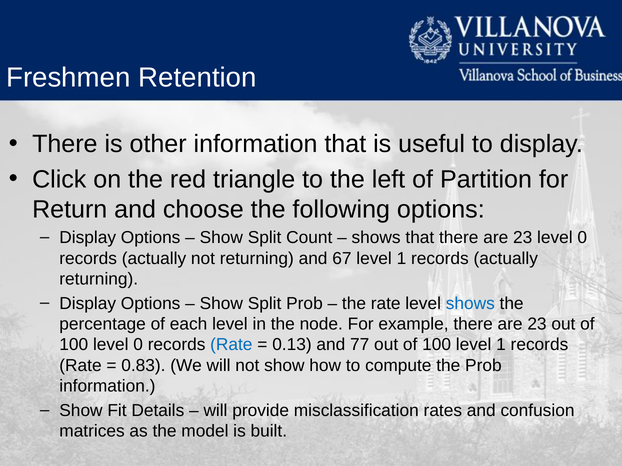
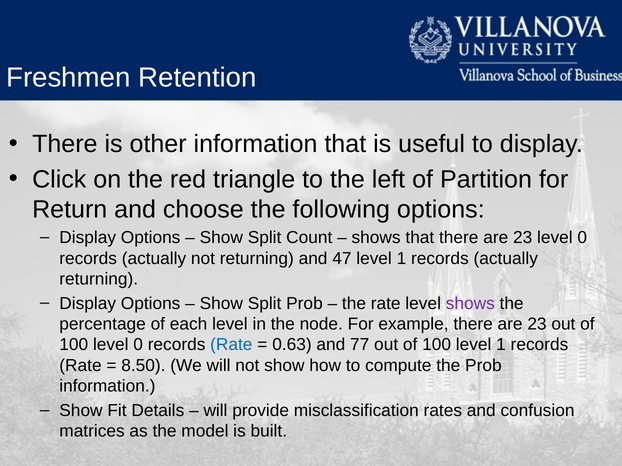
67: 67 -> 47 (342, 259)
shows colour: blue -> purple (470, 304)
0.13: 0.13 -> 0.63 (292, 345)
0.83: 0.83 -> 8.50 (143, 366)
